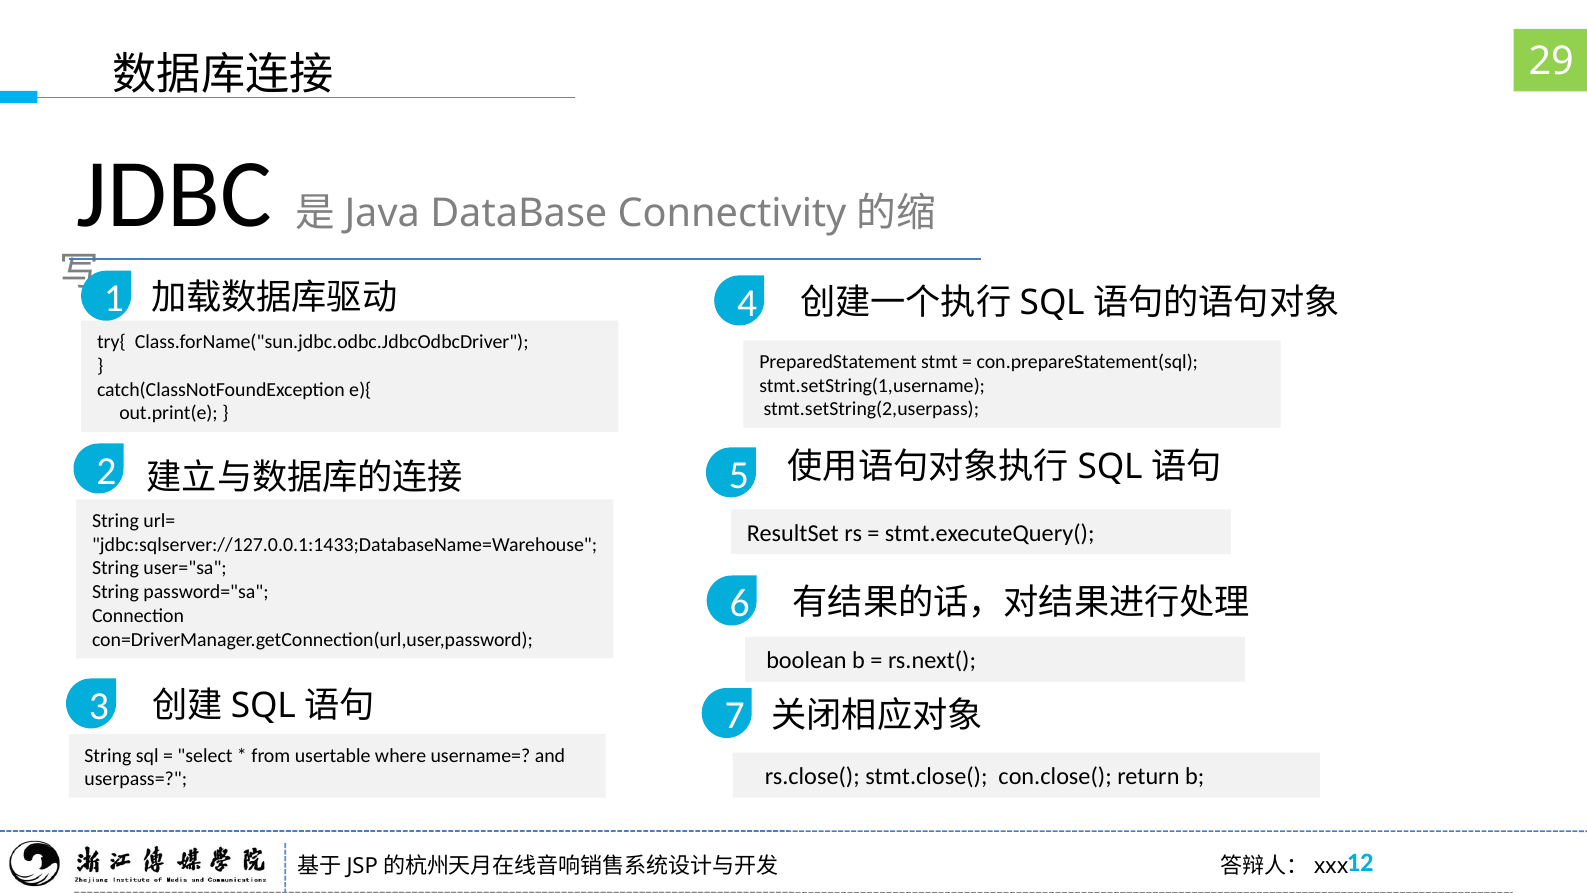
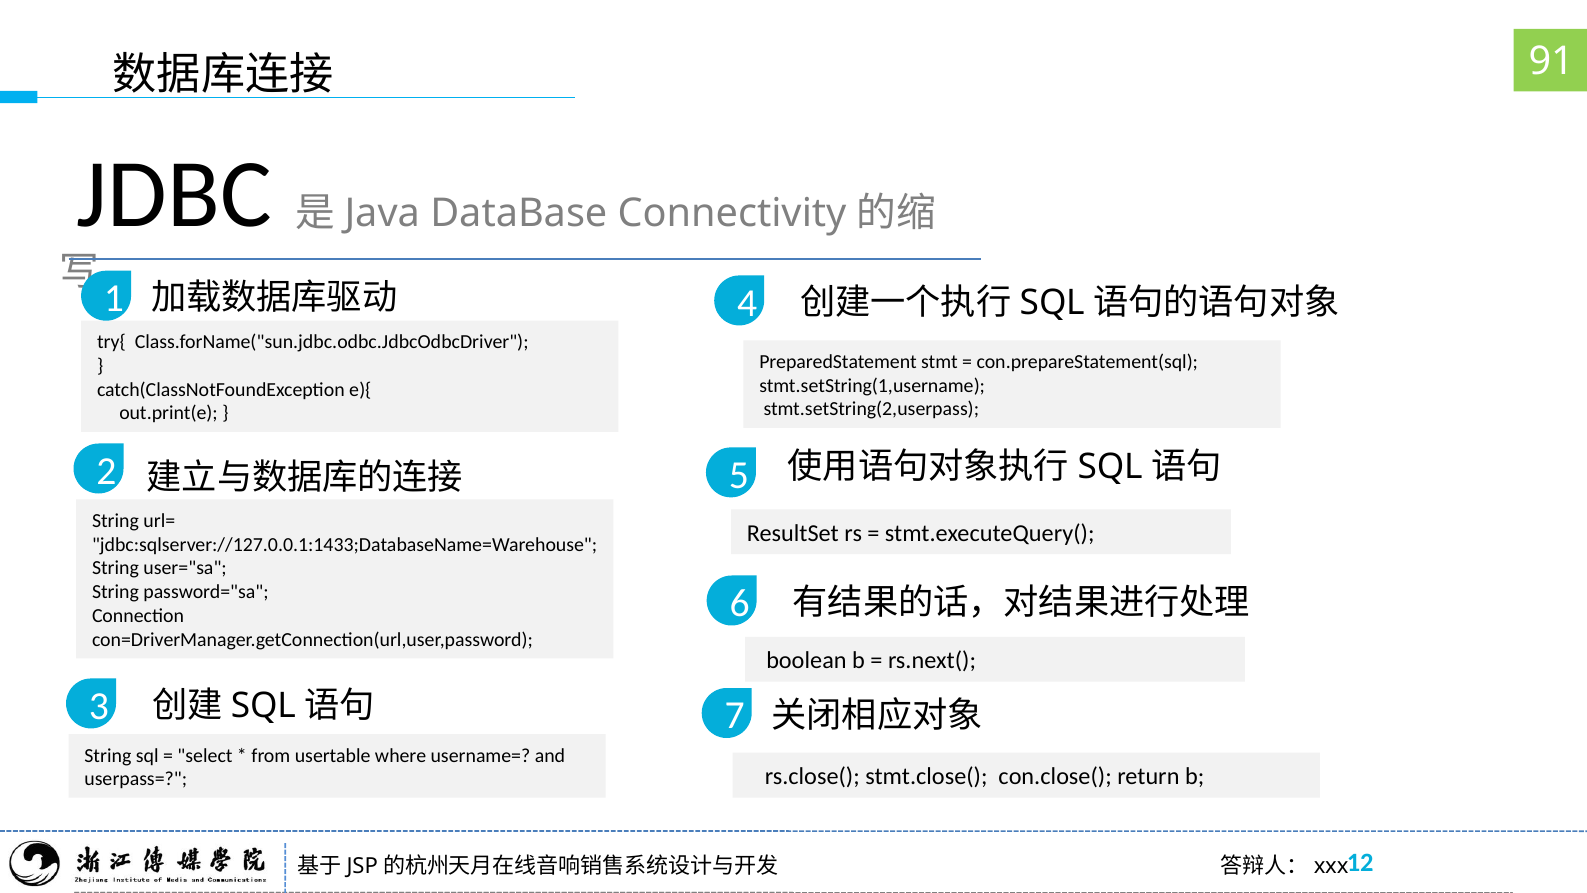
29: 29 -> 91 (1551, 62)
